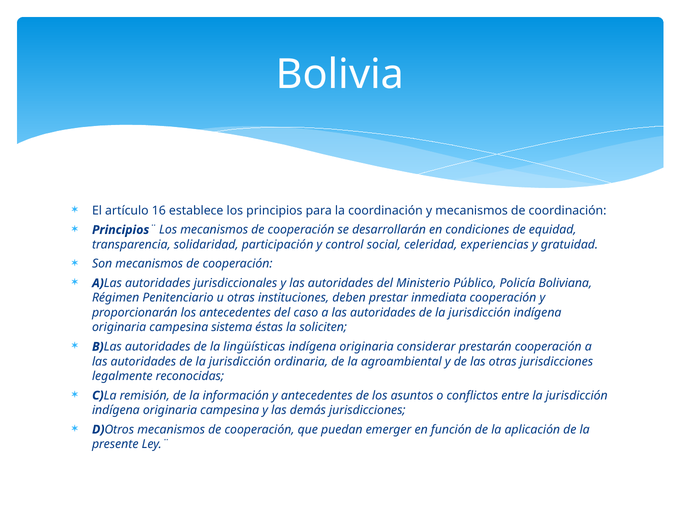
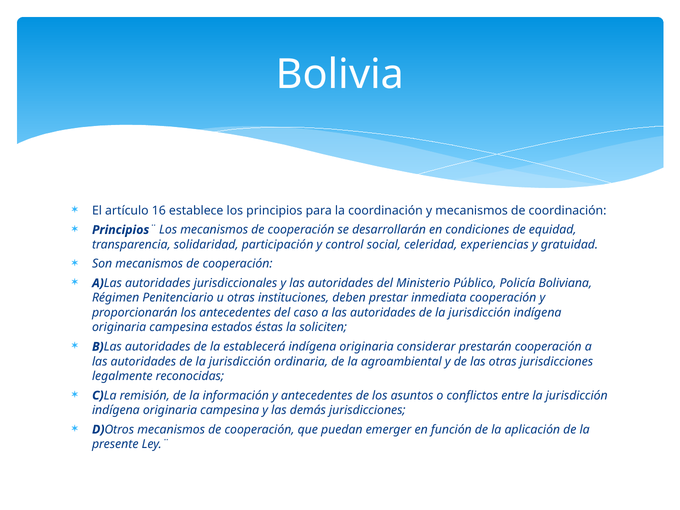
sistema: sistema -> estados (232, 327)
lingüísticas: lingüísticas -> establecerá (254, 347)
